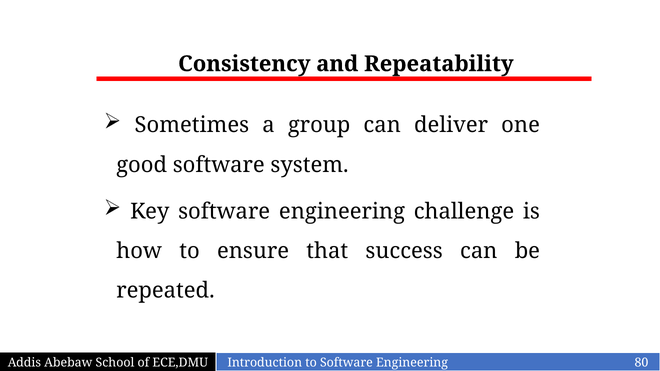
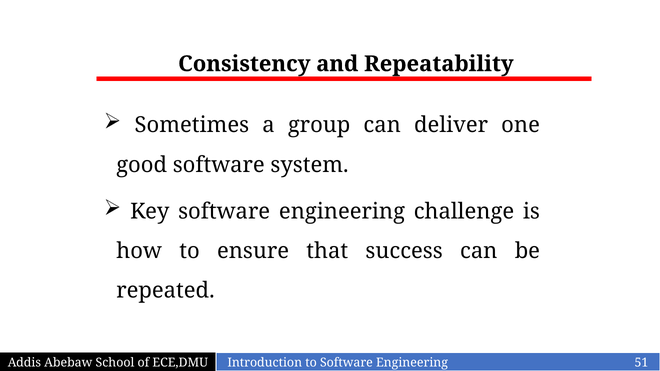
80: 80 -> 51 (641, 363)
